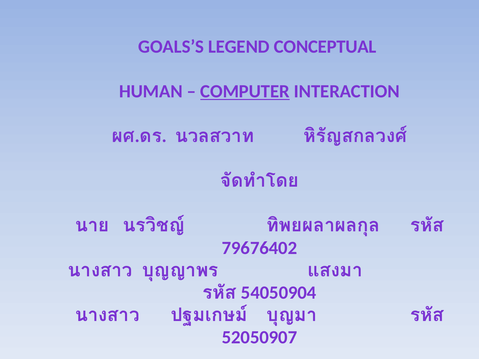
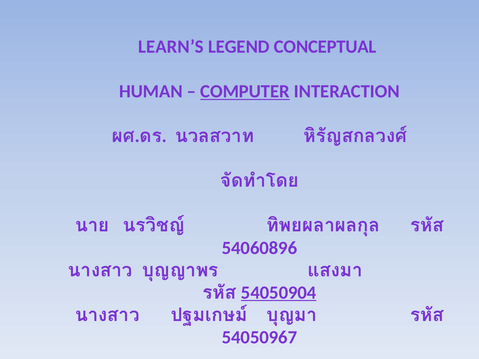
GOALS’S: GOALS’S -> LEARN’S (171, 47)
79676402: 79676402 -> 54060896 (259, 248)
54050904 underline: none -> present (279, 293)
52050907: 52050907 -> 54050967 (259, 338)
